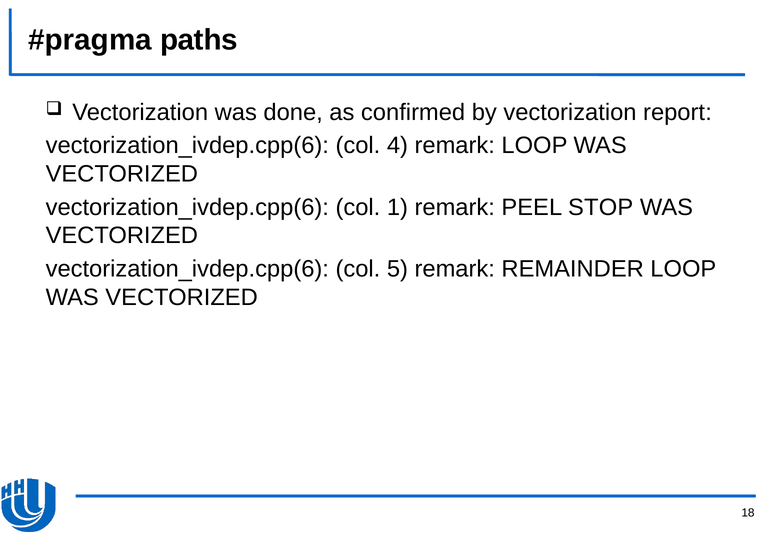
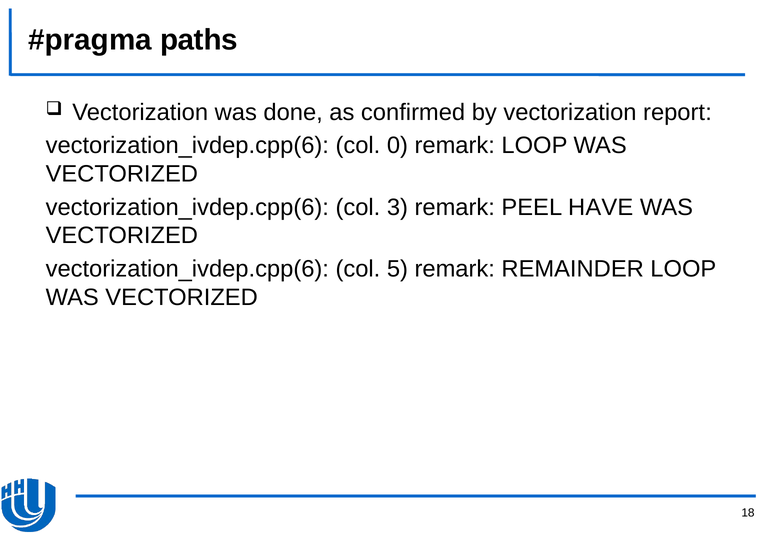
4: 4 -> 0 (397, 146)
1: 1 -> 3 (397, 207)
STOP: STOP -> HAVE (601, 207)
